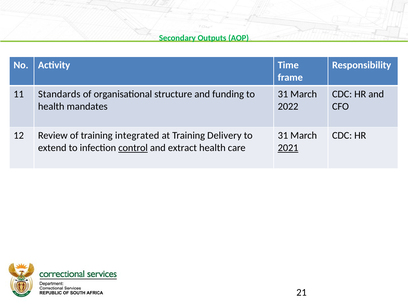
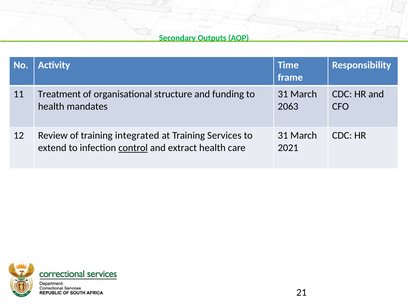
Standards: Standards -> Treatment (59, 94)
2022: 2022 -> 2063 (288, 107)
Delivery: Delivery -> Services (224, 136)
2021 underline: present -> none (288, 148)
